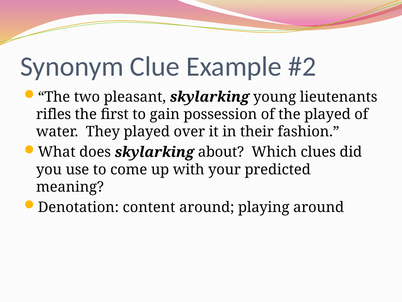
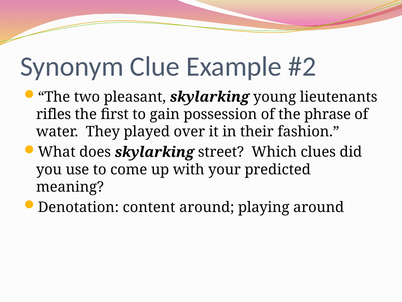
the played: played -> phrase (328, 114)
about: about -> street (221, 152)
